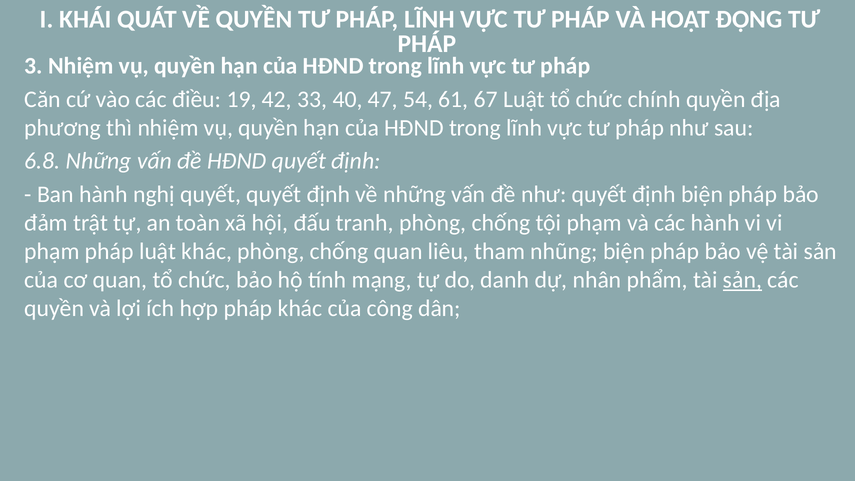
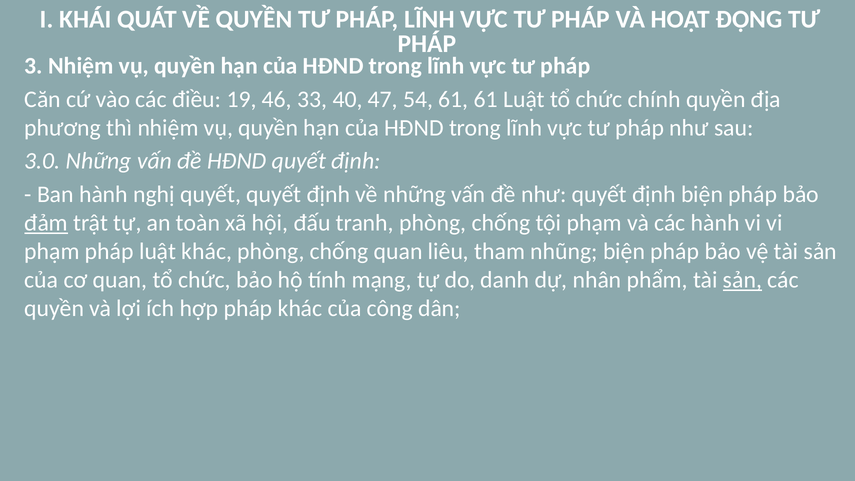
42: 42 -> 46 (277, 99)
61 67: 67 -> 61 (486, 99)
6.8: 6.8 -> 3.0 (42, 161)
đảm underline: none -> present (46, 223)
